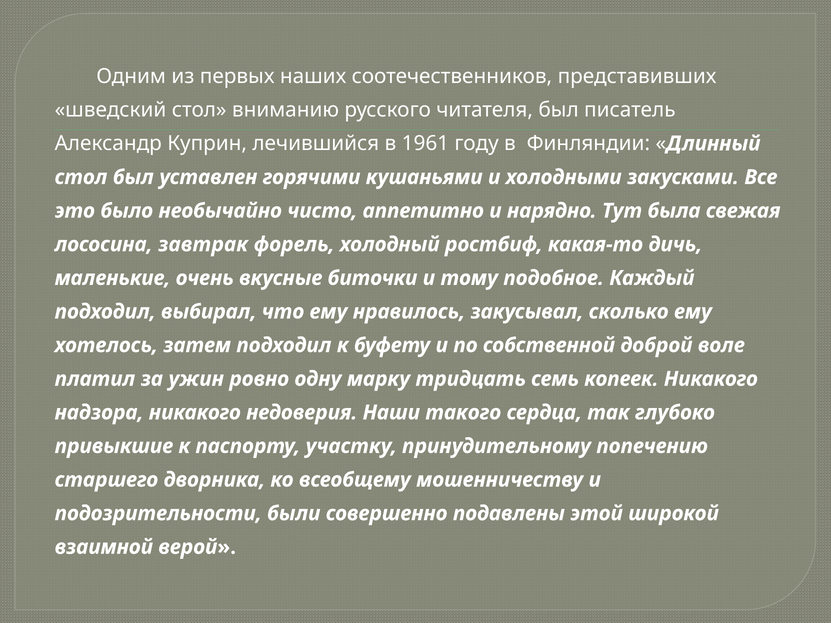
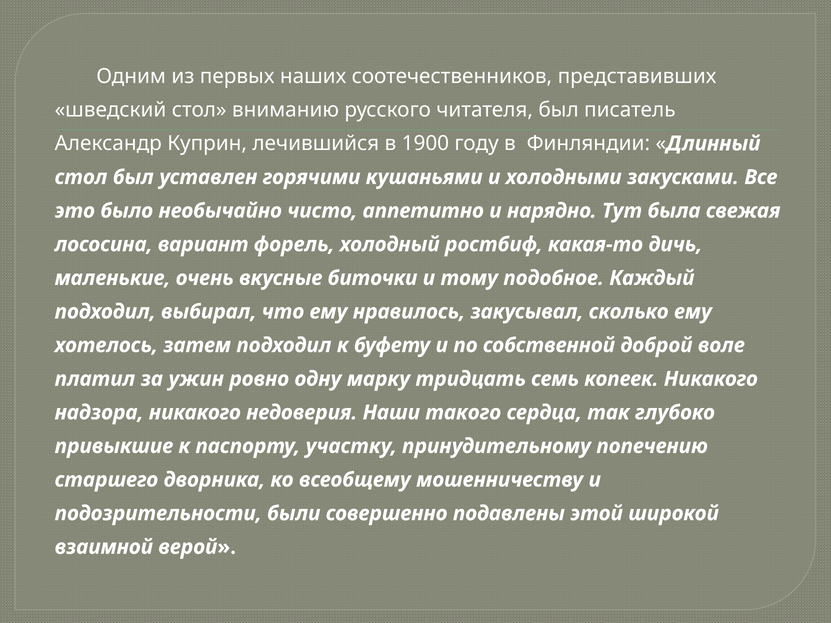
1961: 1961 -> 1900 (425, 144)
завтрак: завтрак -> вариант (203, 245)
